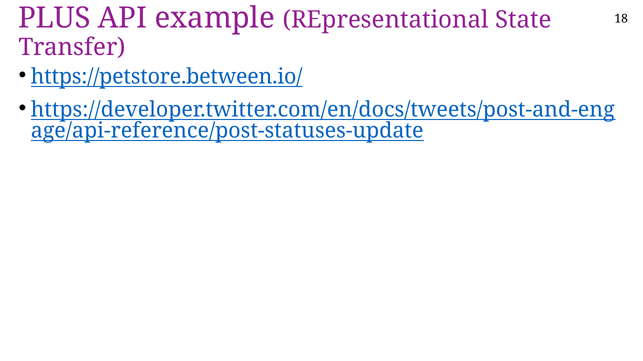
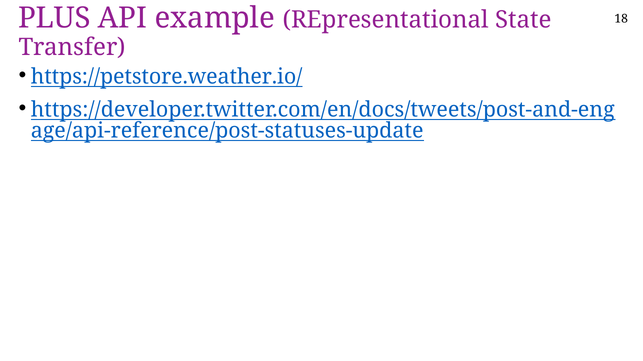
https://petstore.between.io/: https://petstore.between.io/ -> https://petstore.weather.io/ (167, 77)
